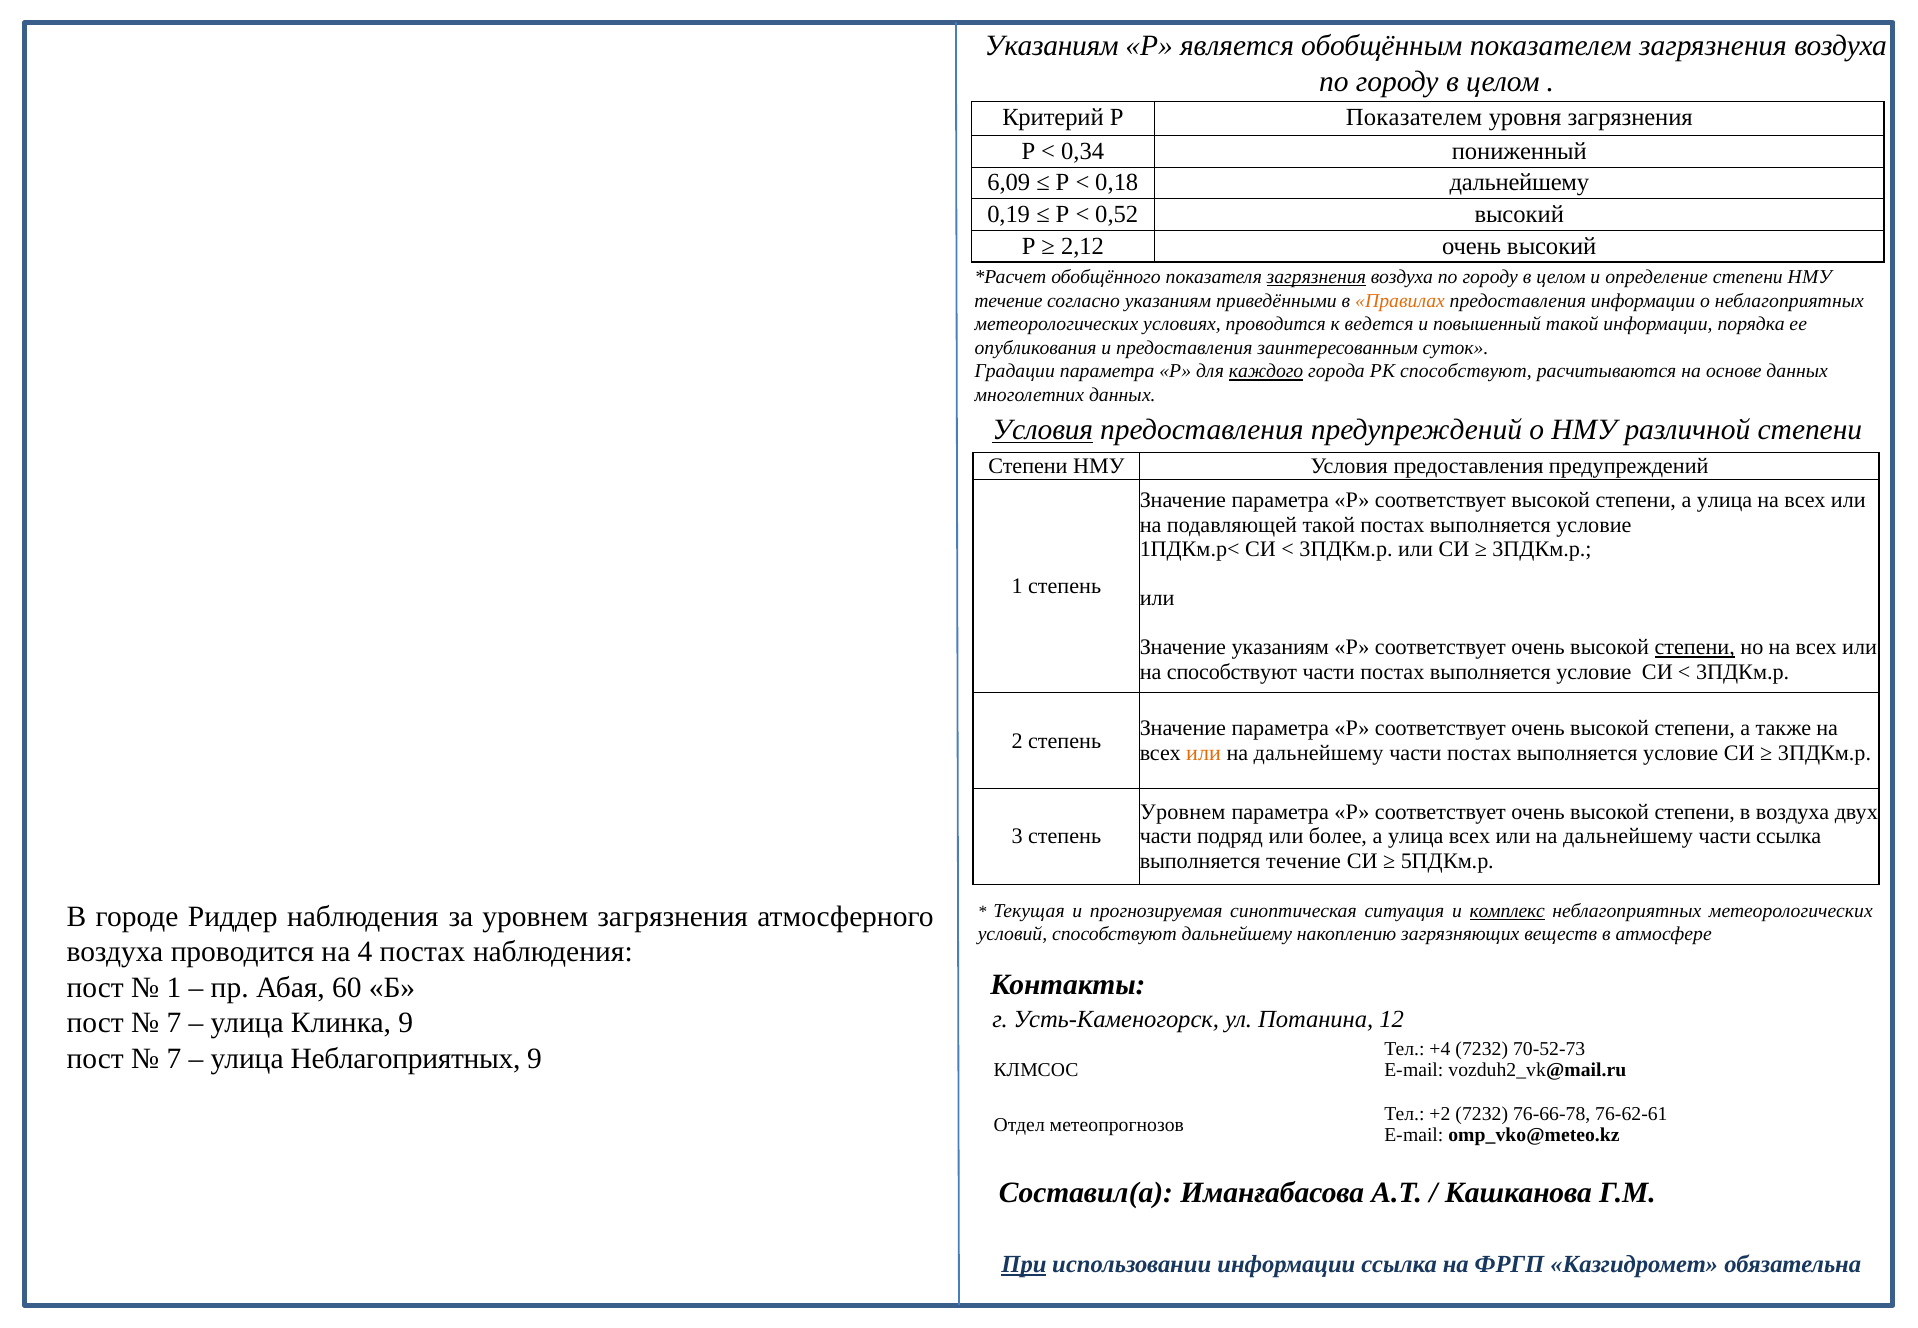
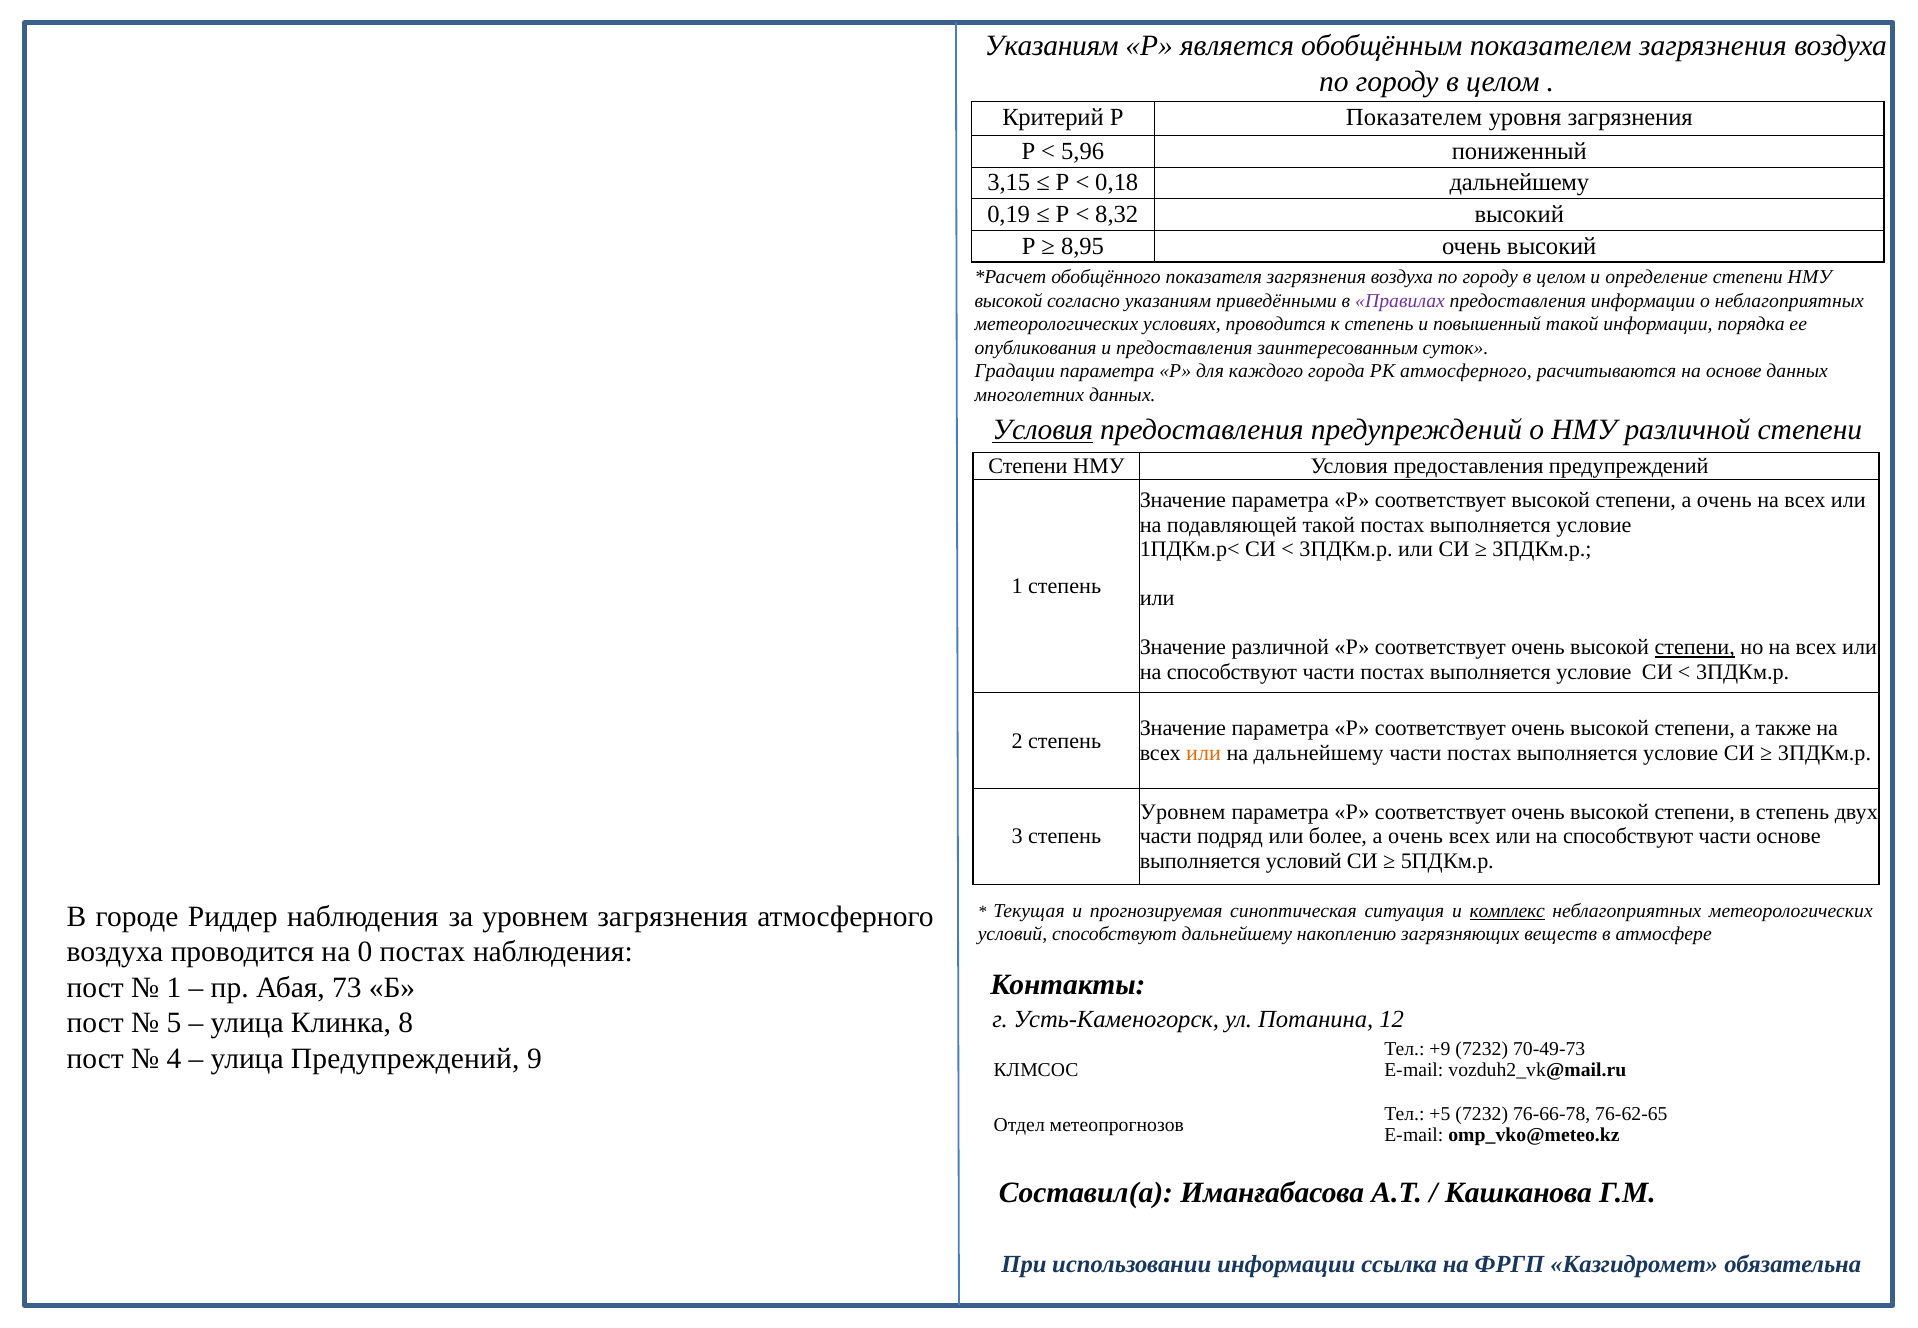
0,34: 0,34 -> 5,96 (1083, 151)
6,09: 6,09 -> 3,15 (1009, 183)
0,52: 0,52 -> 8,32 (1117, 214)
2,12: 2,12 -> 8,95 (1082, 246)
загрязнения underline: present -> none (1316, 277)
течение: течение -> высокой (1009, 301)
Правилах colour: orange -> purple (1400, 301)
к ведется: ведется -> степень (1379, 324)
каждого underline: present -> none (1266, 371)
РК способствуют: способствуют -> атмосферного (1466, 371)
степени а улица: улица -> очень (1724, 500)
Значение указаниям: указаниям -> различной (1280, 647)
в воздуха: воздуха -> степень (1793, 812)
более а улица: улица -> очень (1416, 837)
дальнейшему: дальнейшему -> способствуют (1628, 837)
части ссылка: ссылка -> основе (1789, 837)
выполняется течение: течение -> условий (1304, 861)
4: 4 -> 0 (365, 952)
60: 60 -> 73 (347, 987)
7: 7 -> 5 (174, 1023)
Клинка 9: 9 -> 8 (406, 1023)
+4: +4 -> +9 (1440, 1049)
70-52-73: 70-52-73 -> 70-49-73 (1549, 1049)
7: 7 -> 4 (174, 1058)
улица Неблагоприятных: Неблагоприятных -> Предупреждений (405, 1058)
+2: +2 -> +5 (1440, 1113)
76-62-61: 76-62-61 -> 76-62-65 (1631, 1113)
При underline: present -> none (1024, 1264)
